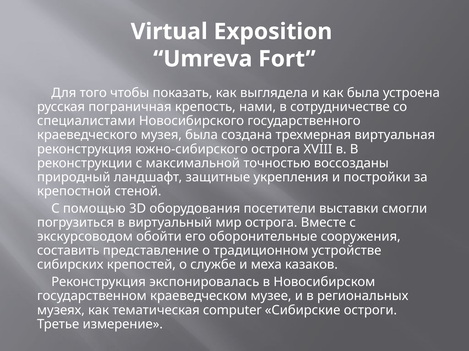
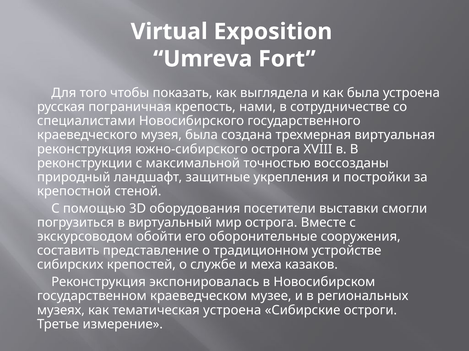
тематическая computer: computer -> устроена (232, 311)
